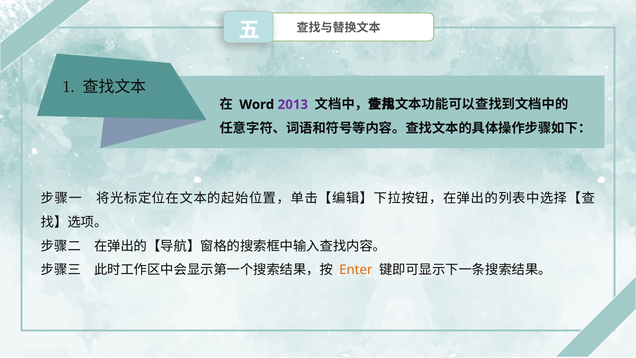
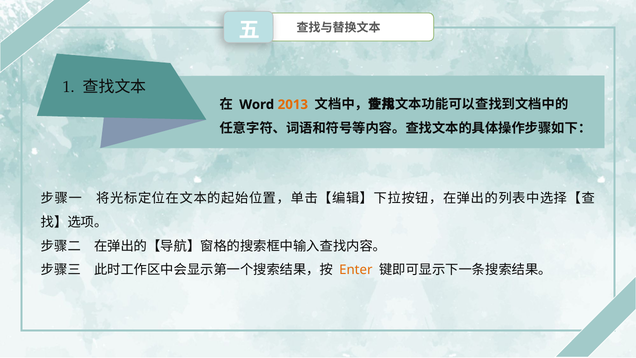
2013 colour: purple -> orange (293, 104)
